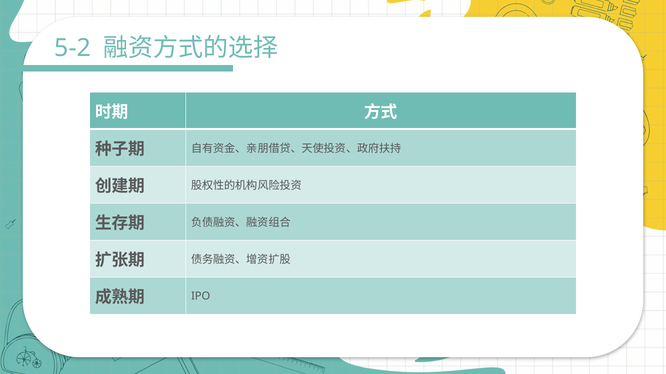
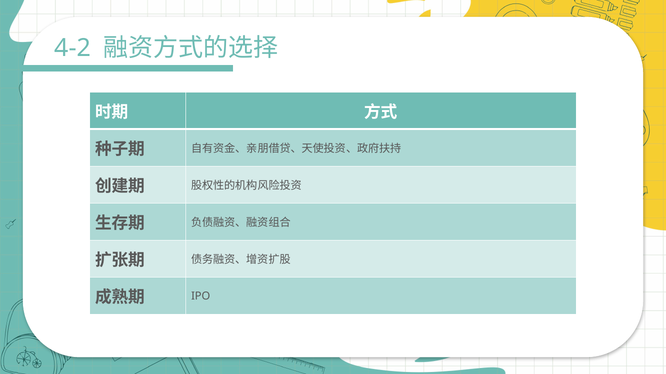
5-2: 5-2 -> 4-2 (73, 48)
